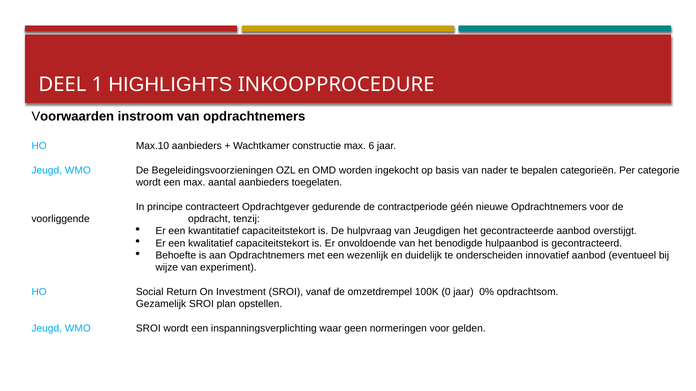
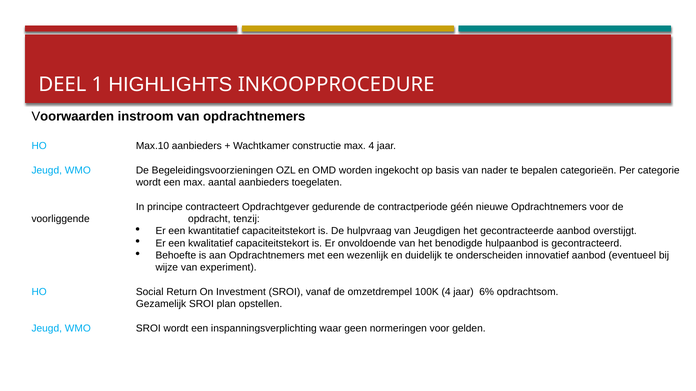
max 6: 6 -> 4 (371, 146)
100K 0: 0 -> 4 (446, 292)
0%: 0% -> 6% (487, 292)
